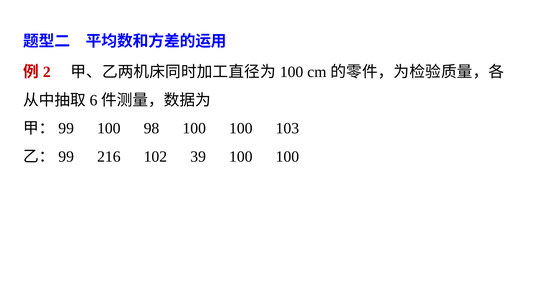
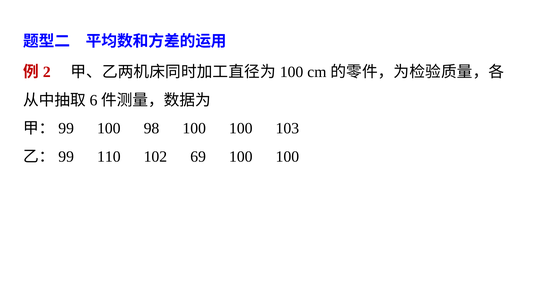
216: 216 -> 110 (109, 157)
39: 39 -> 69 (198, 157)
